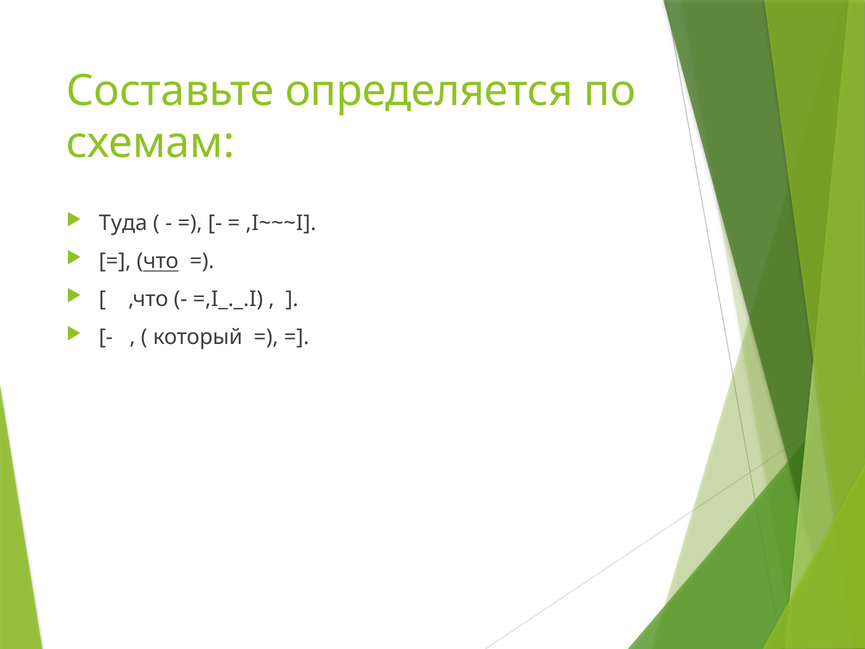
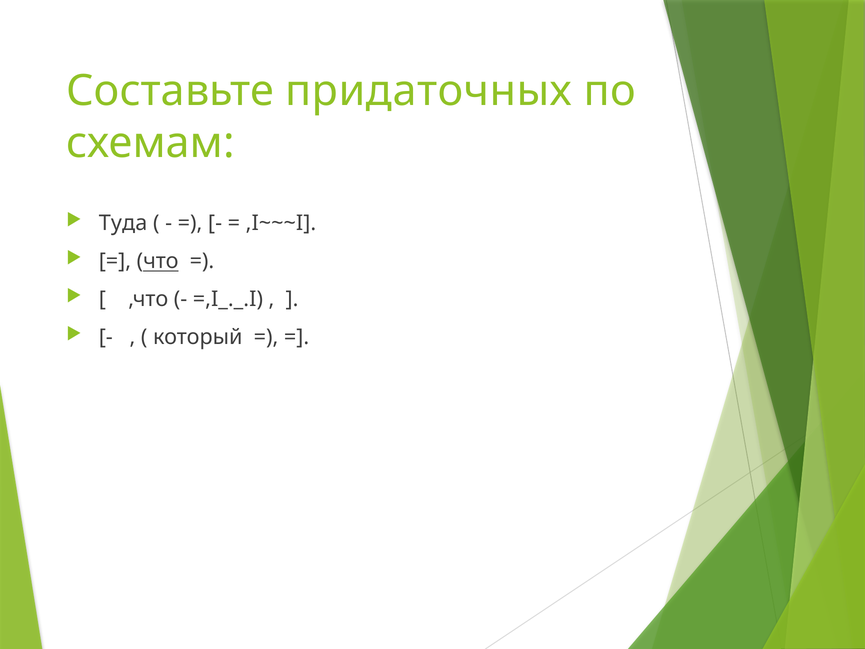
определяется: определяется -> придаточных (429, 91)
